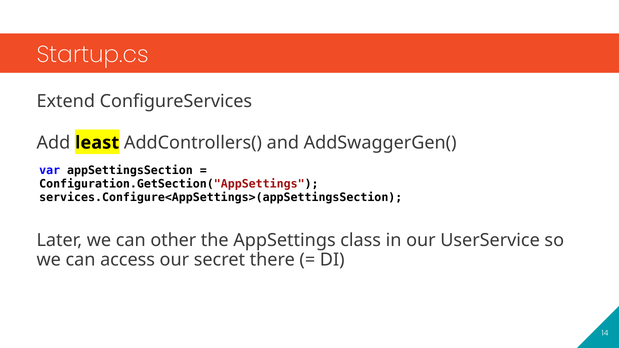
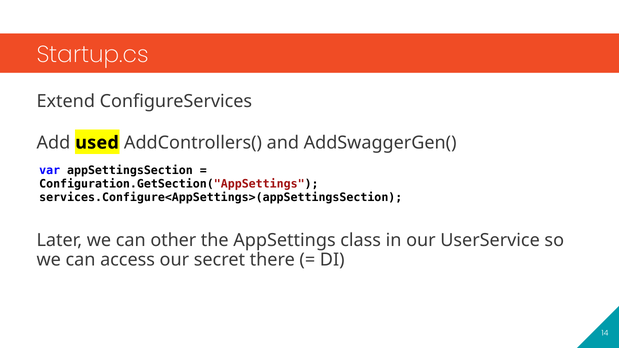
least: least -> used (97, 143)
